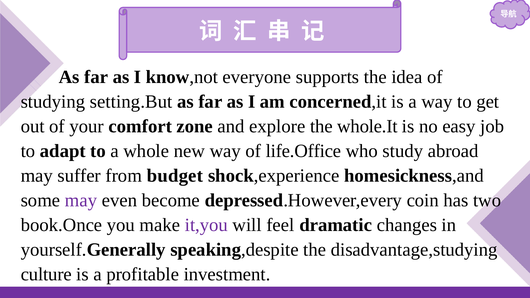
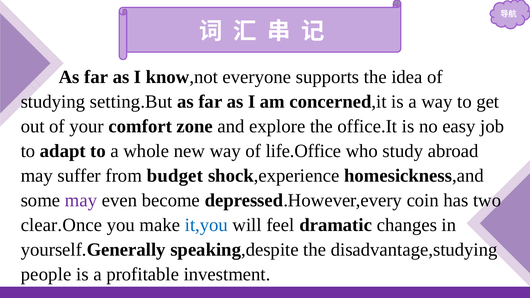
whole.It: whole.It -> office.It (367, 126)
book.Once: book.Once -> clear.Once (61, 225)
it,you colour: purple -> blue (206, 225)
culture: culture -> people (46, 274)
